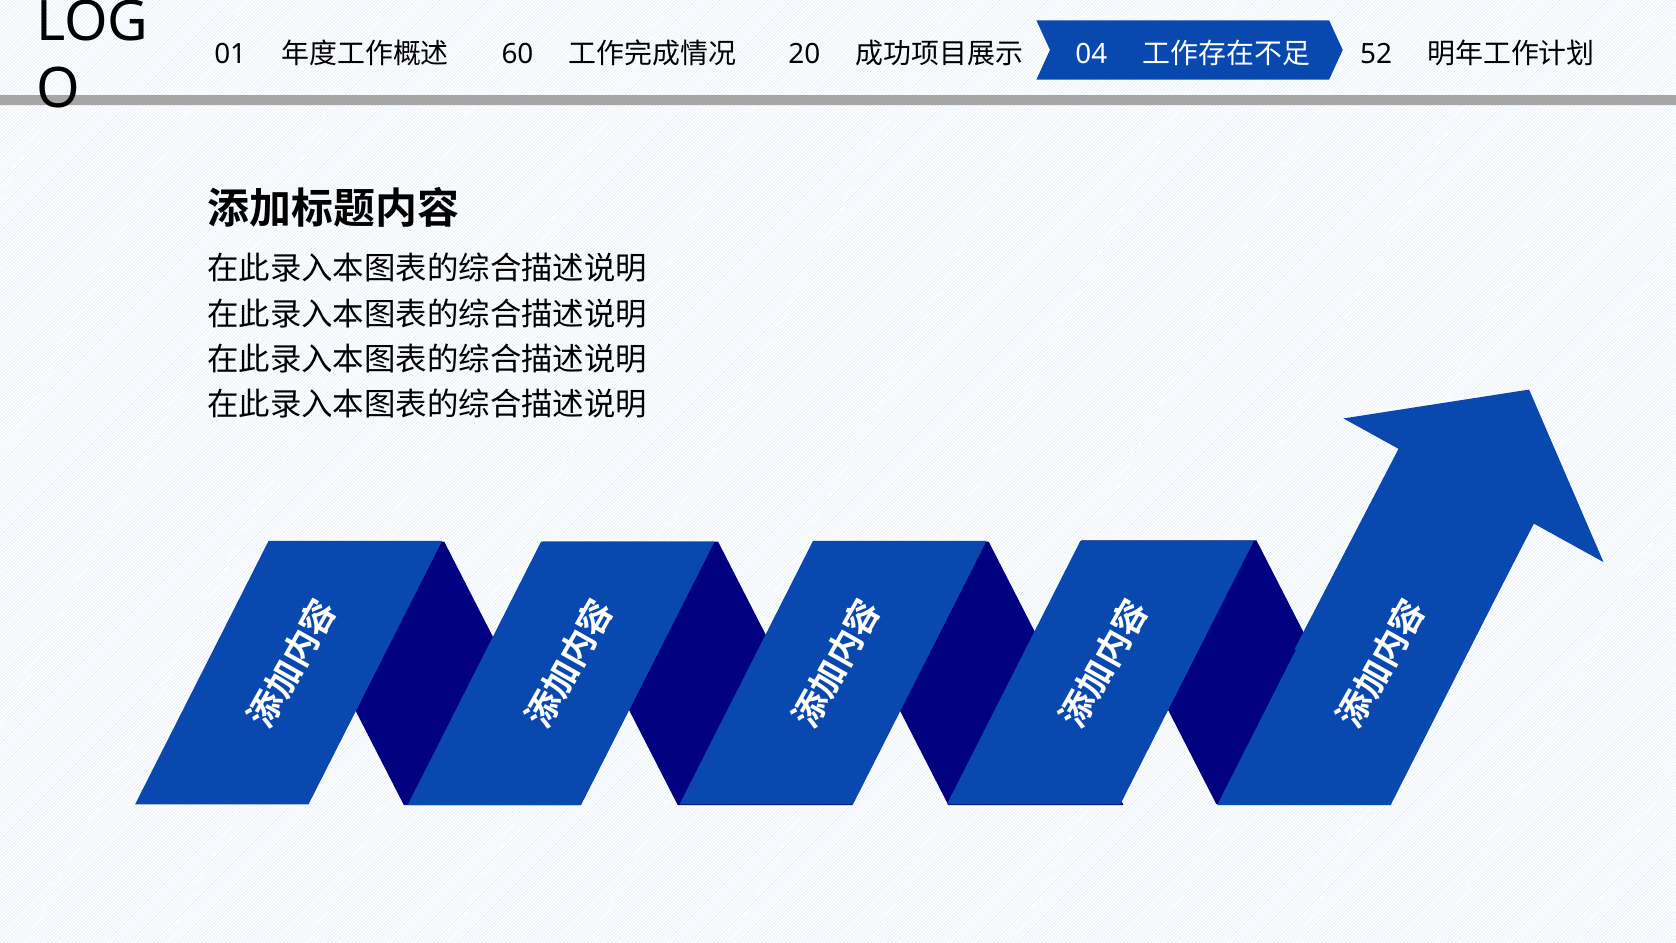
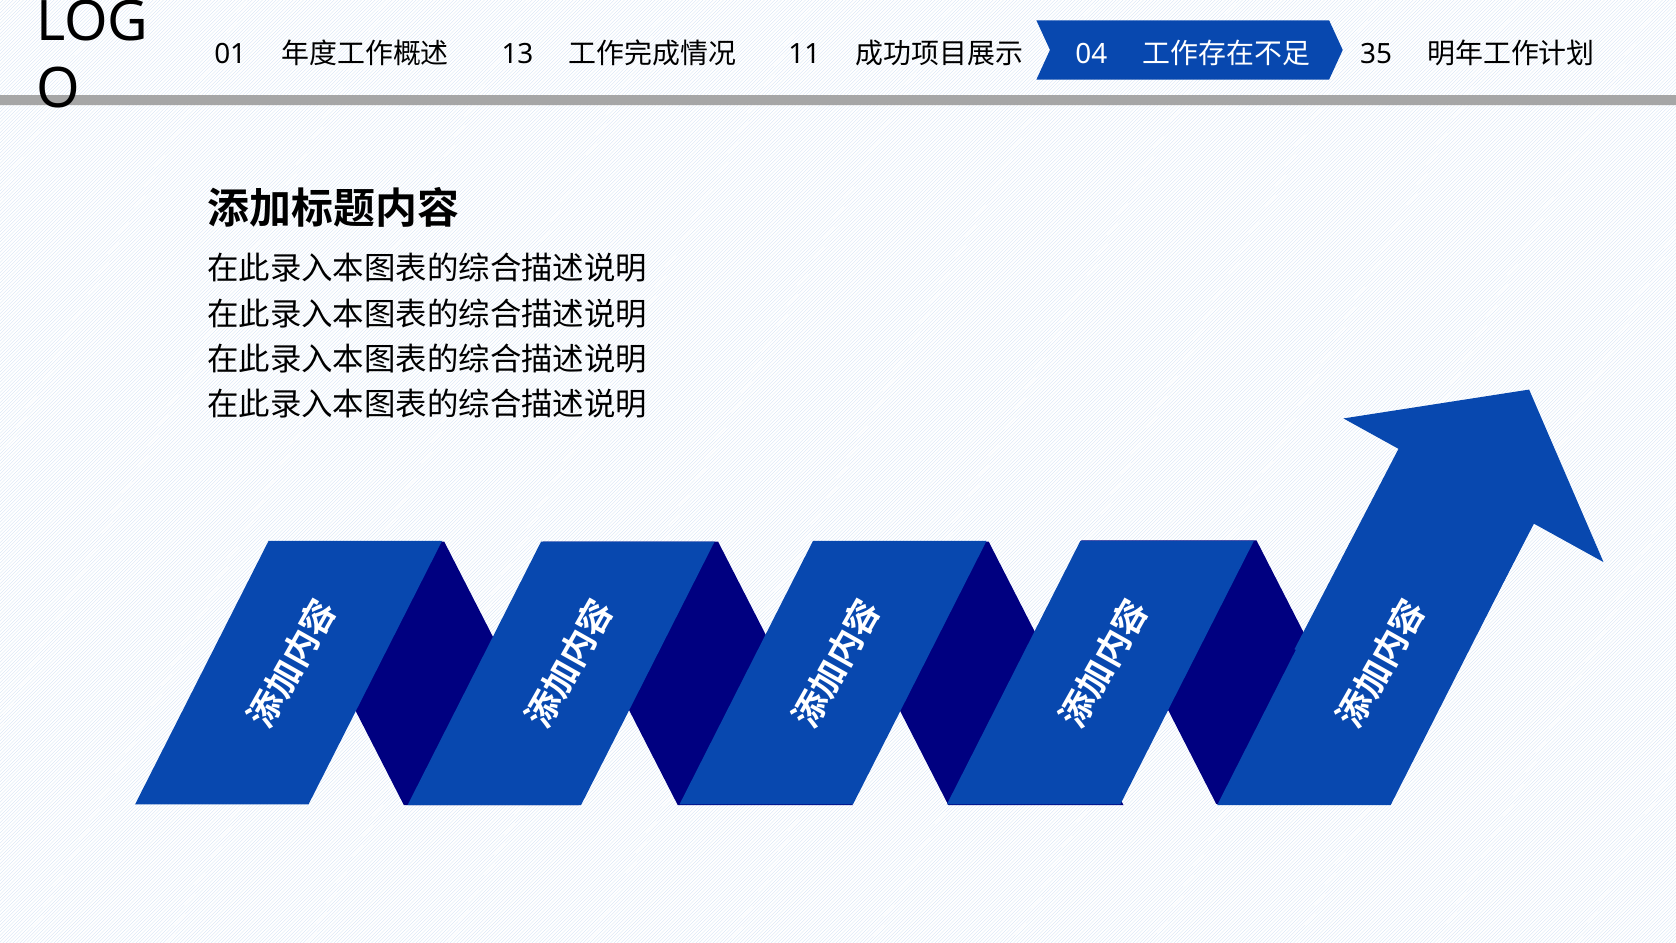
60: 60 -> 13 (517, 55)
20: 20 -> 11 (804, 55)
52: 52 -> 35 (1376, 55)
